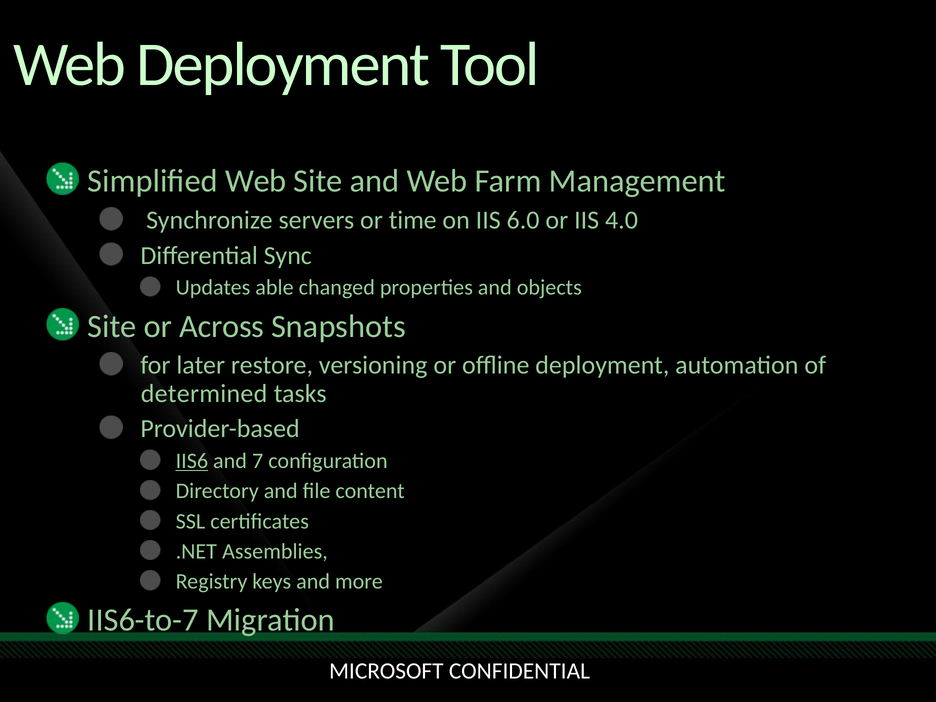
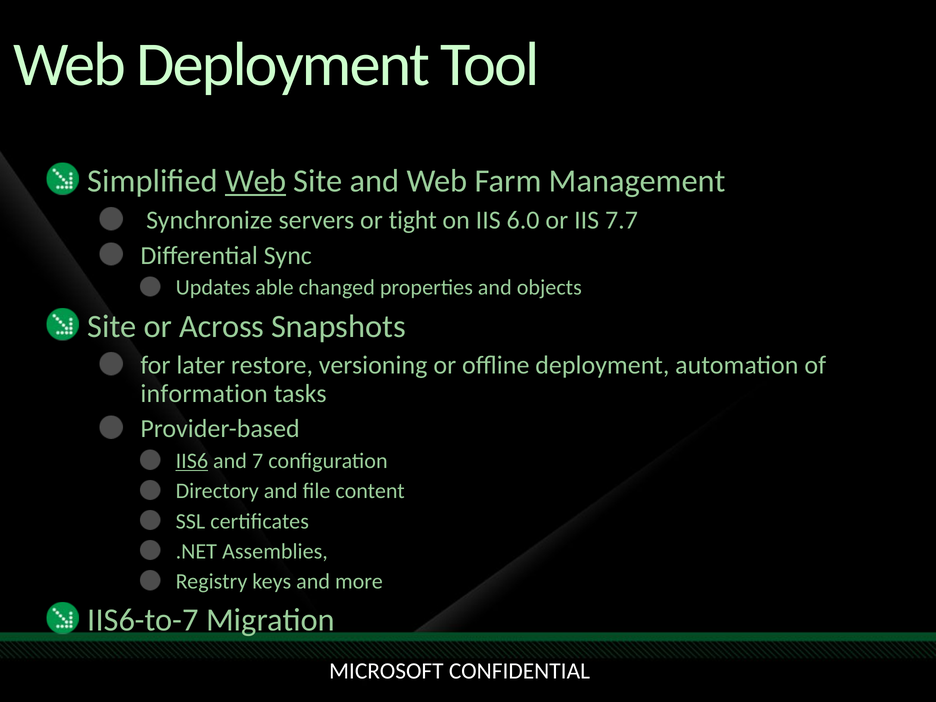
Web underline: none -> present (256, 181)
time: time -> tight (413, 220)
4.0: 4.0 -> 7.7 (621, 220)
determined: determined -> information (204, 393)
